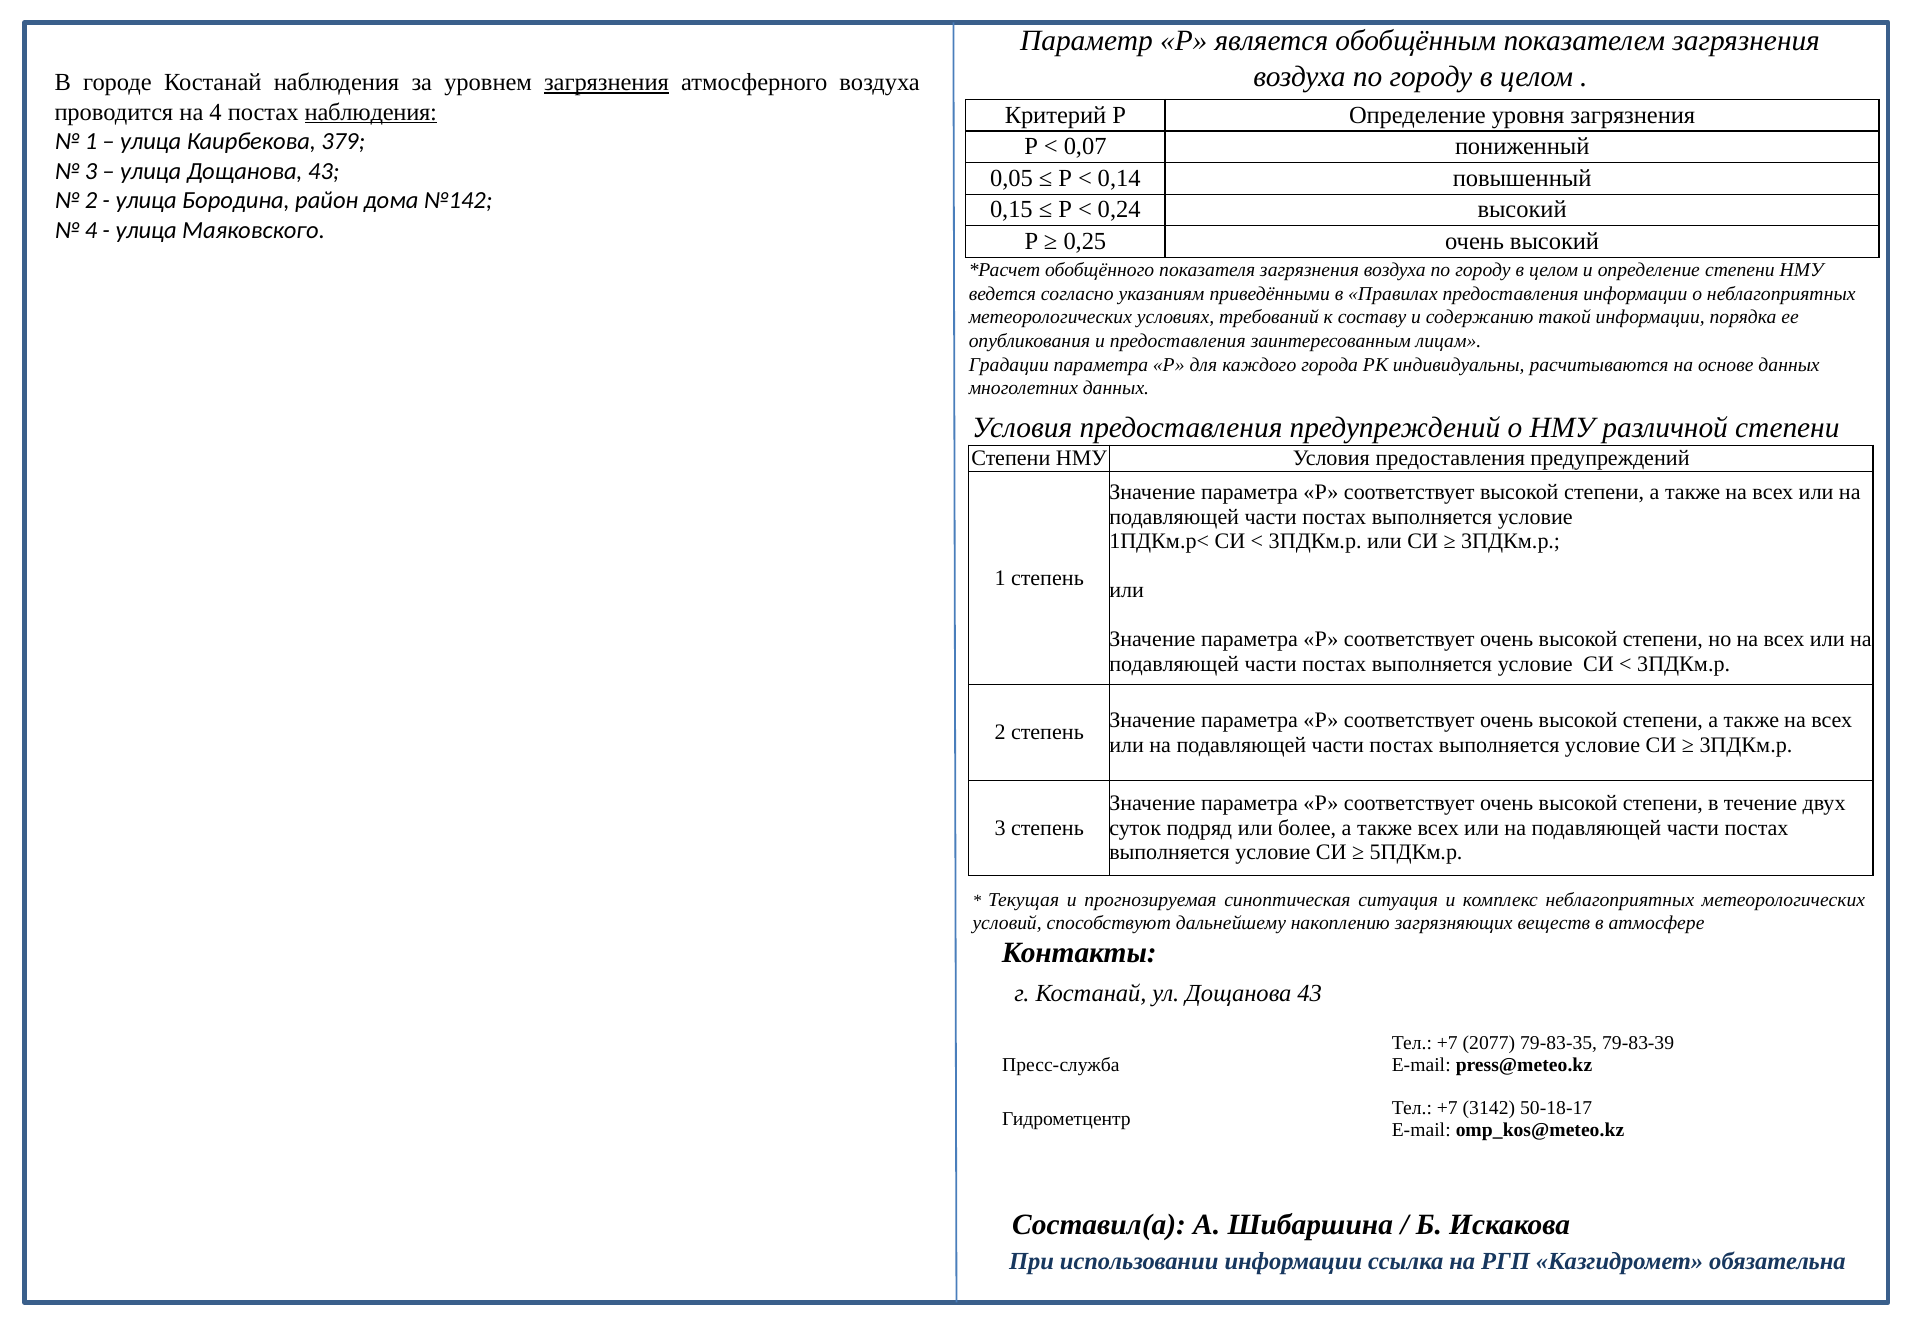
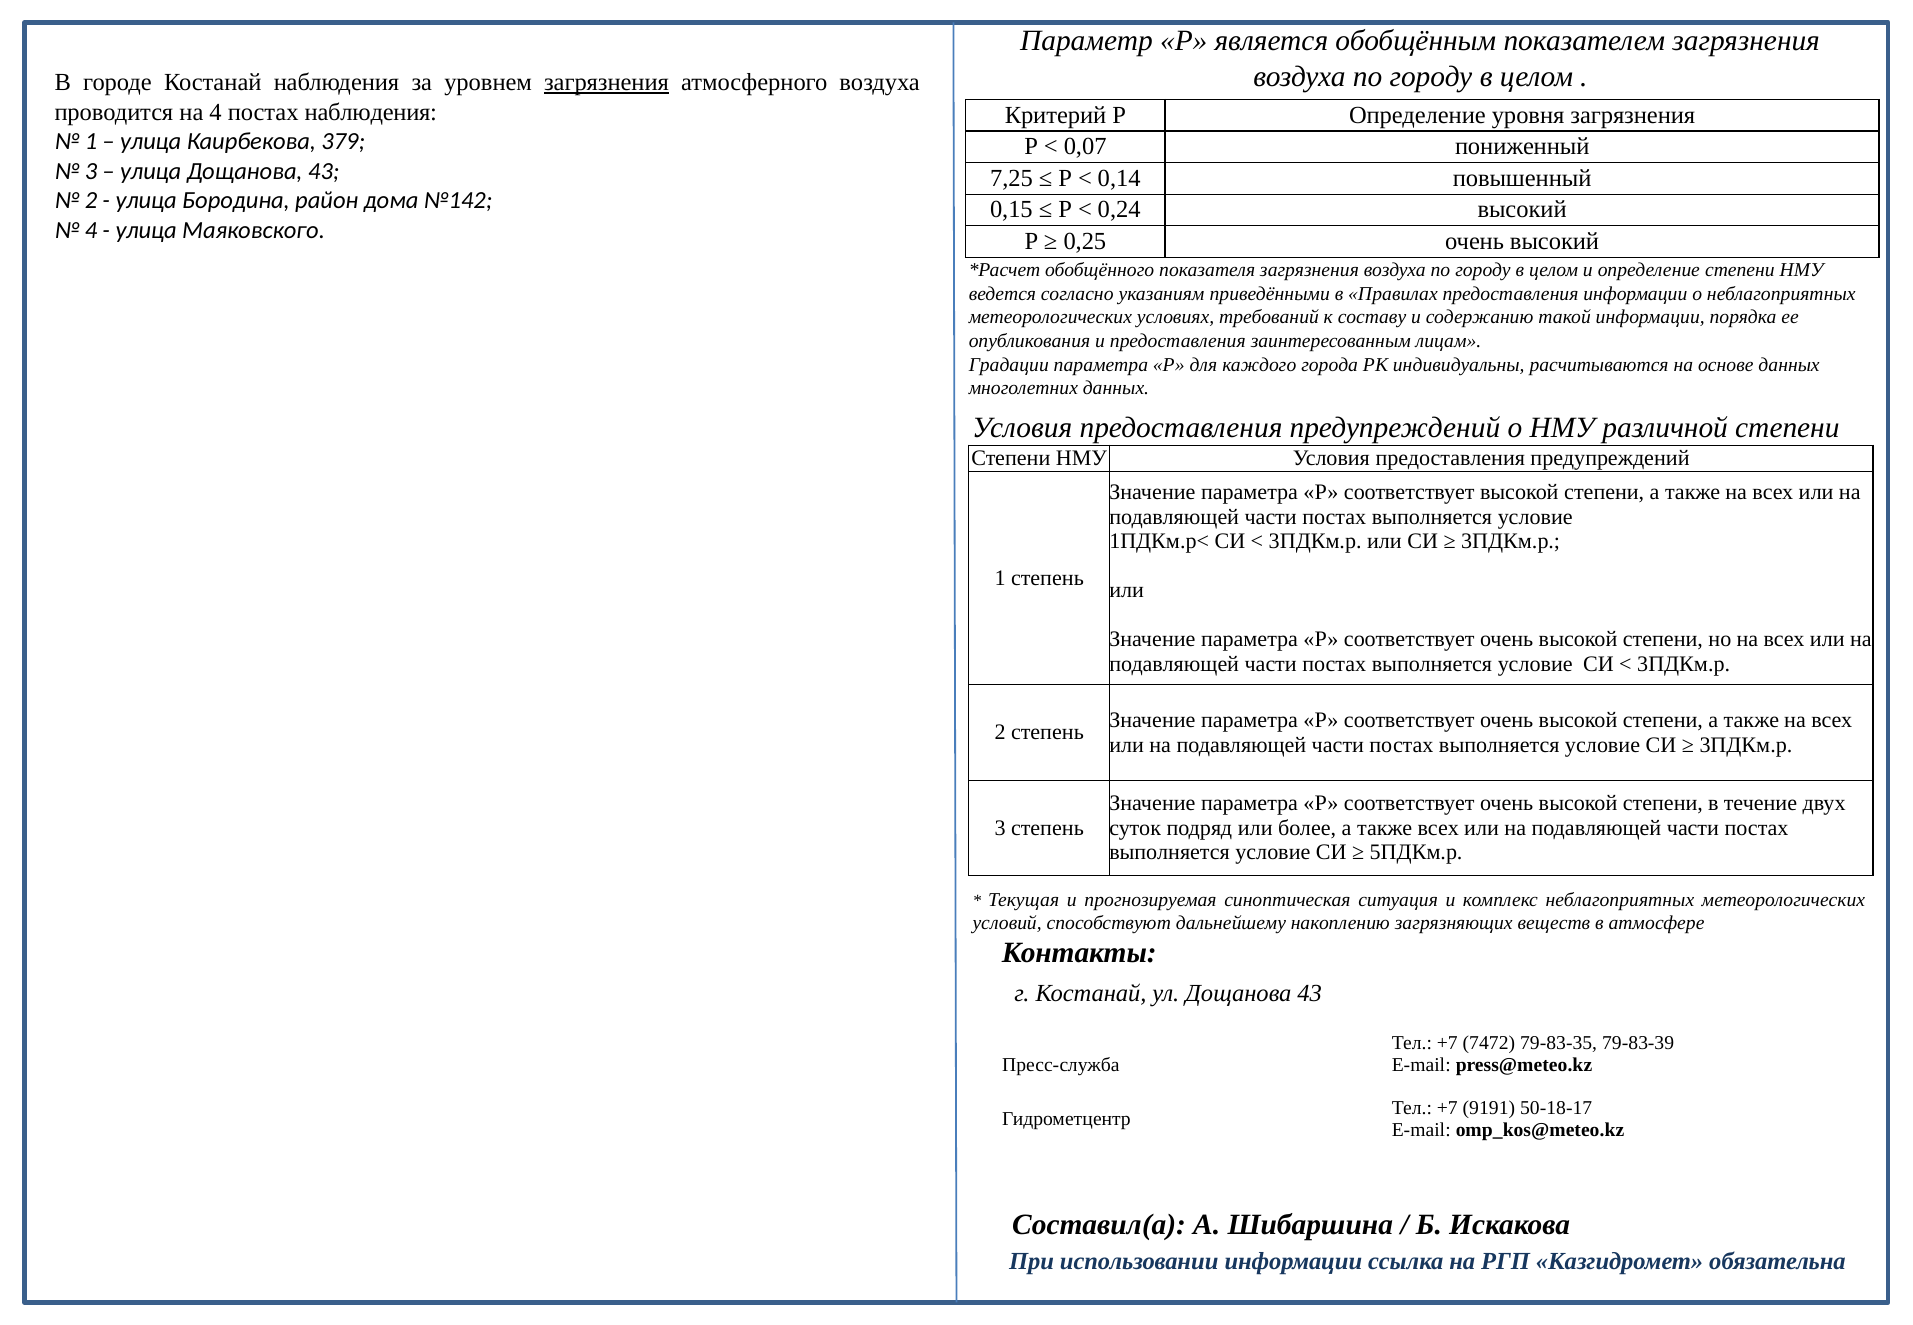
наблюдения underline: present -> none (371, 112)
0,05: 0,05 -> 7,25 (1011, 178)
2077: 2077 -> 7472 (1489, 1043)
3142: 3142 -> 9191 (1489, 1107)
